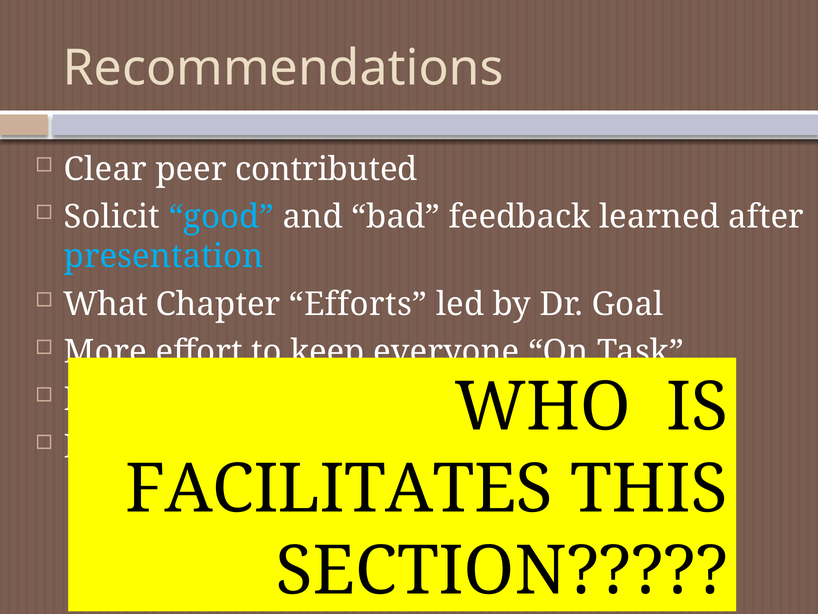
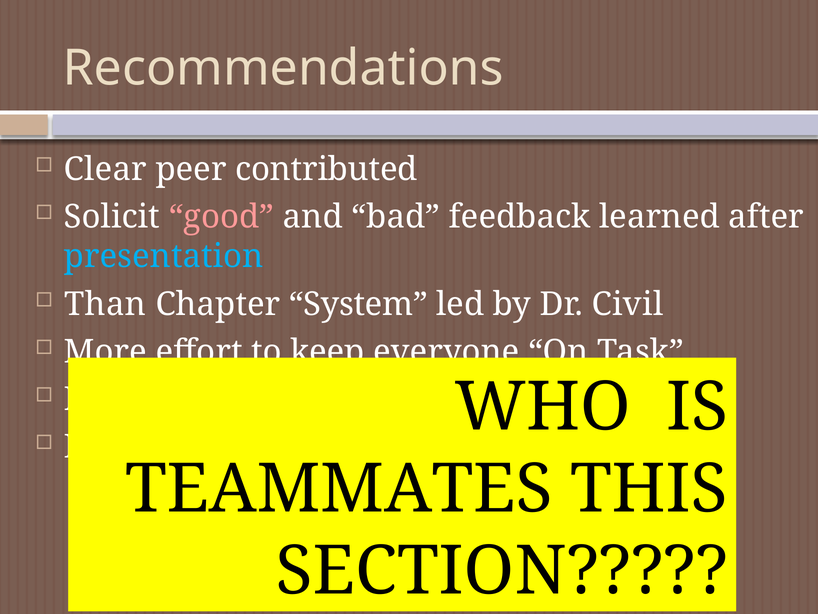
good colour: light blue -> pink (221, 217)
What: What -> Than (105, 304)
Efforts: Efforts -> System (358, 304)
Goal: Goal -> Civil (628, 304)
FACILITATES: FACILITATES -> TEAMMATES (339, 489)
